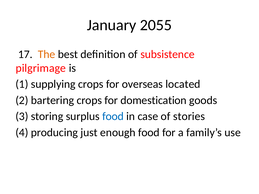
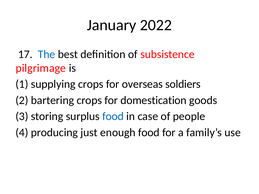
2055: 2055 -> 2022 (156, 25)
The colour: orange -> blue (47, 54)
located: located -> soldiers (183, 84)
stories: stories -> people (189, 117)
